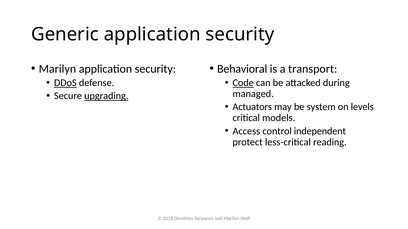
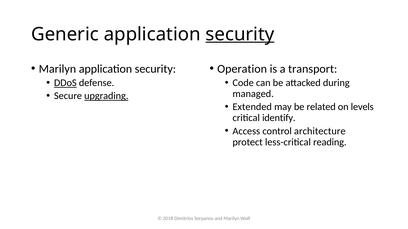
security underline: none -> present (240, 34)
Behavioral: Behavioral -> Operation (242, 69)
Code underline: present -> none (243, 83)
Actuators: Actuators -> Extended (252, 107)
system: system -> related (321, 107)
models: models -> identify (279, 118)
independent: independent -> architecture (320, 131)
